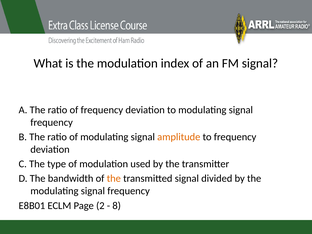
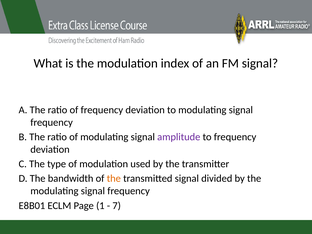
amplitude colour: orange -> purple (179, 137)
2: 2 -> 1 (100, 206)
8: 8 -> 7 (117, 206)
